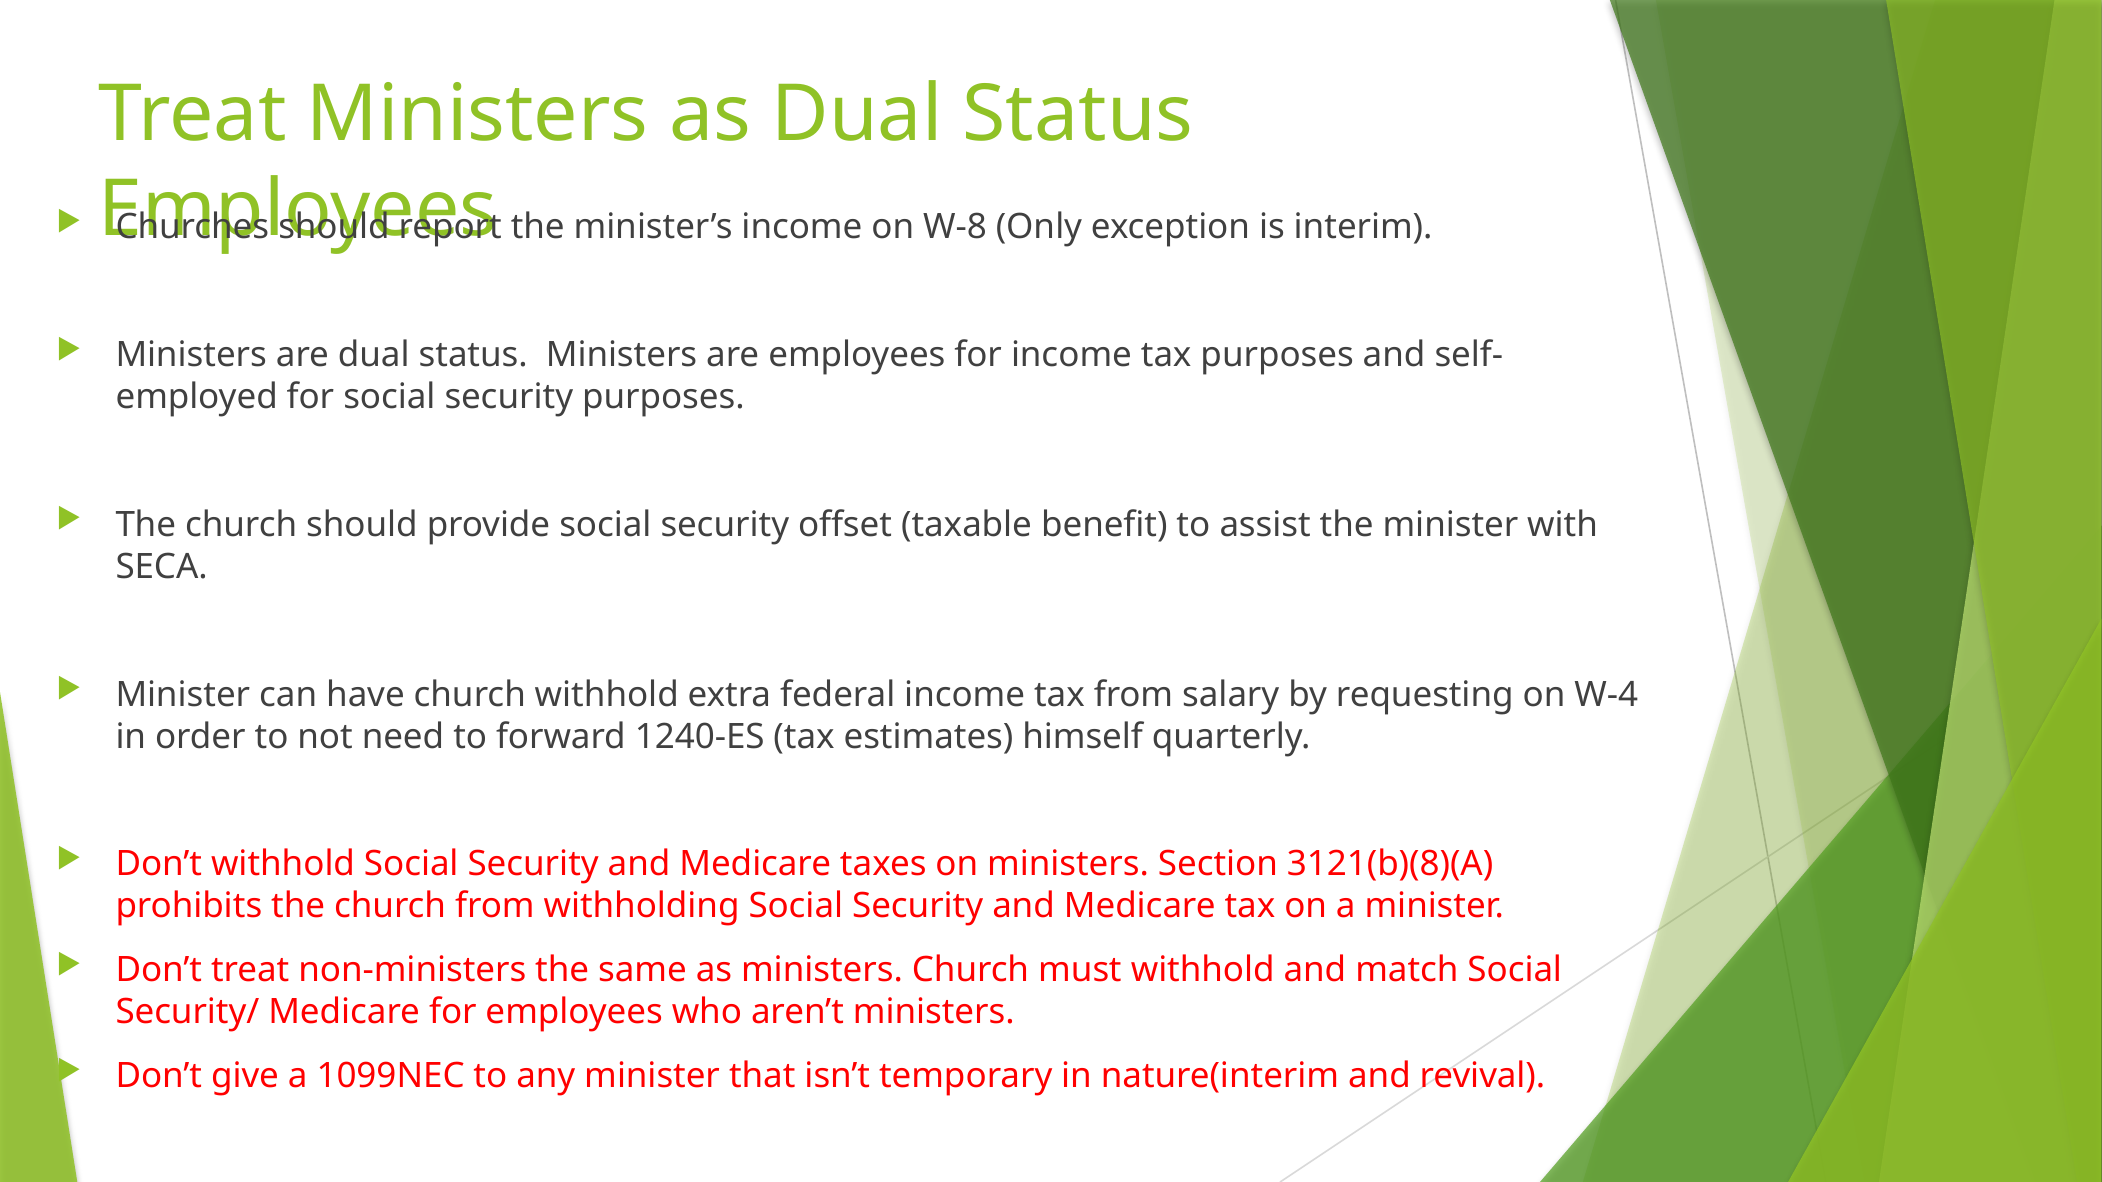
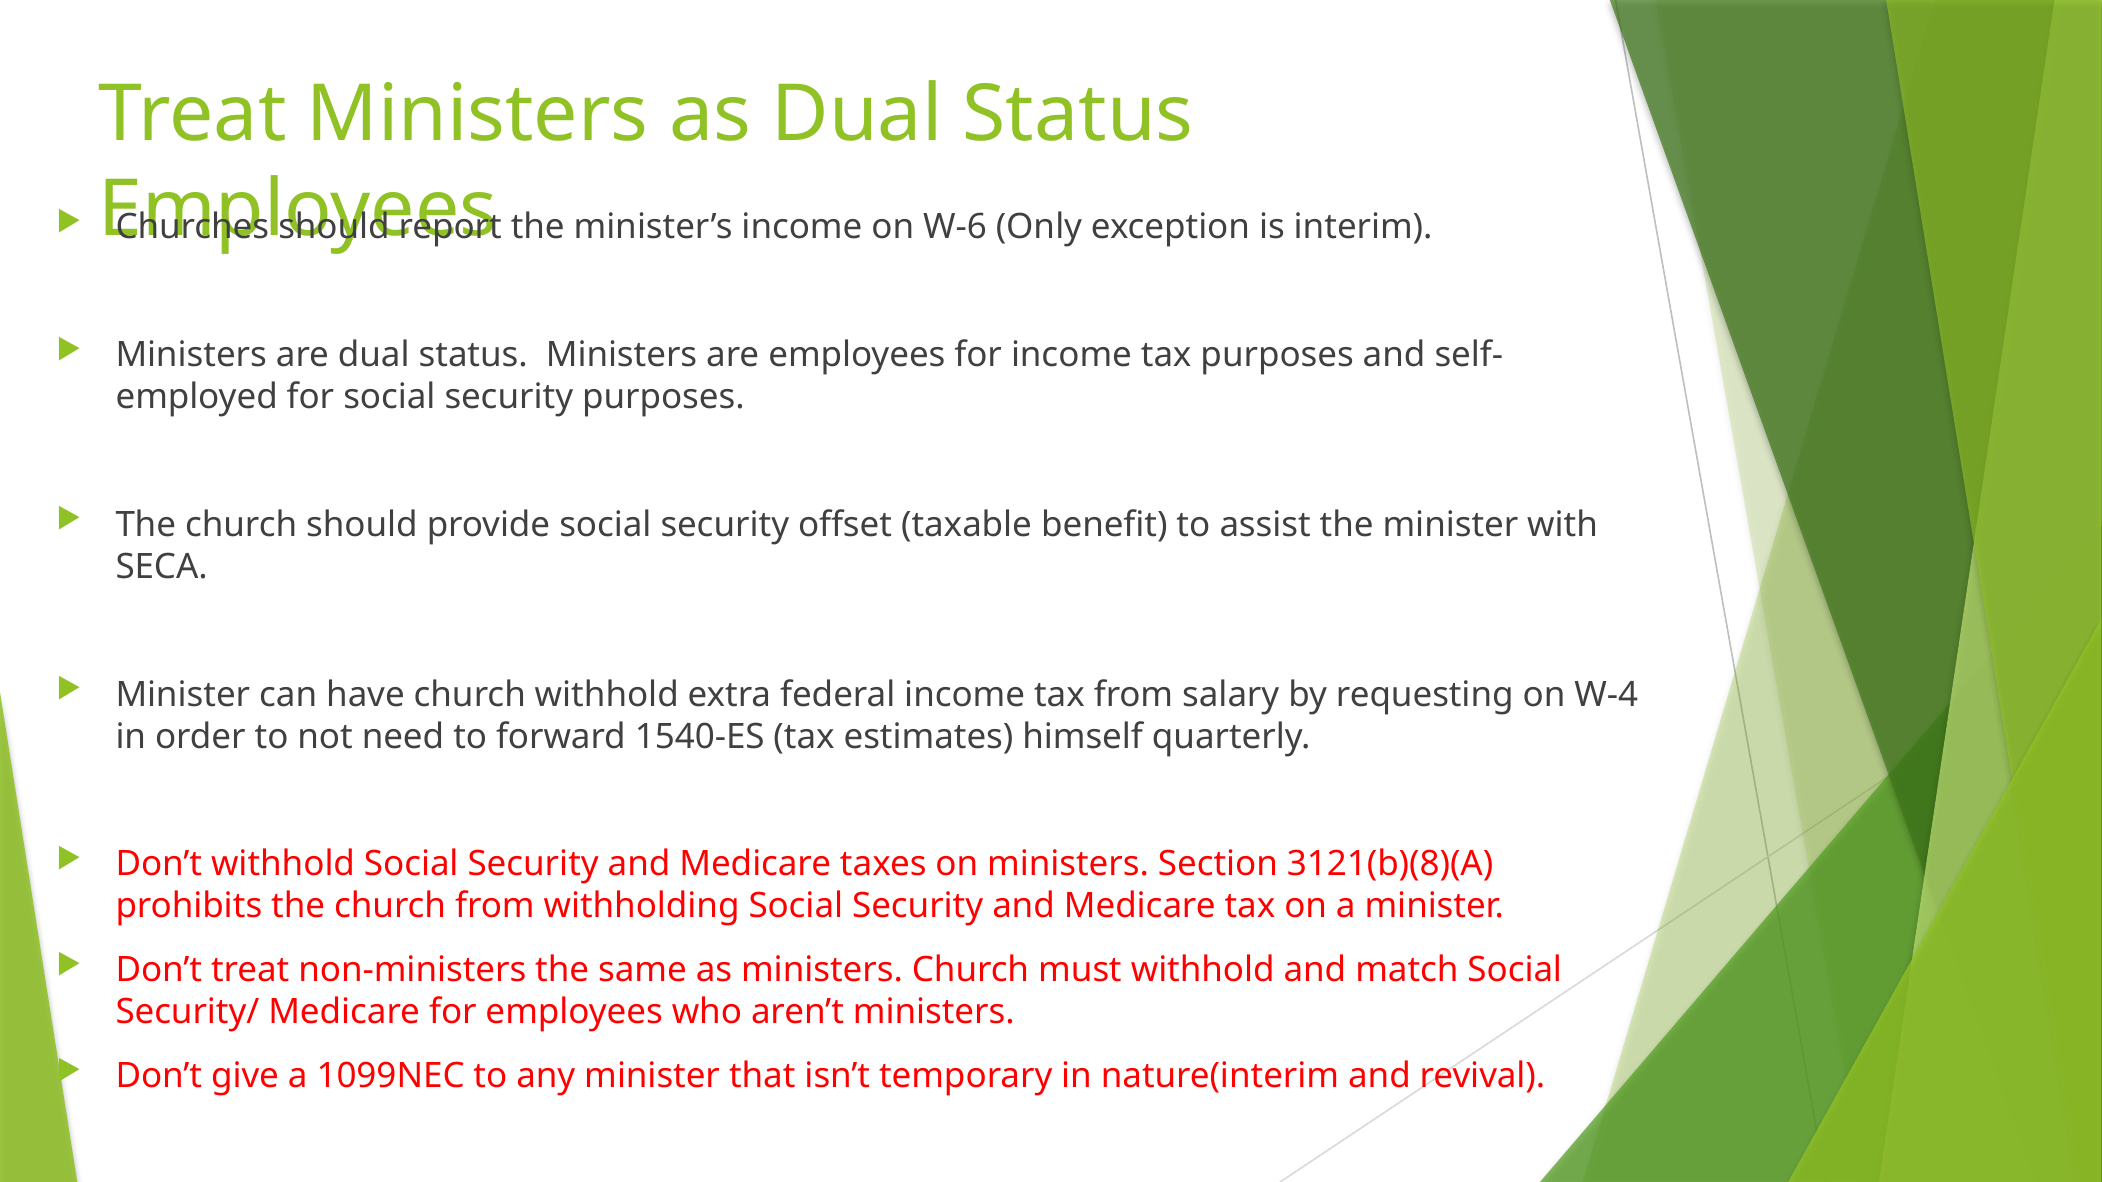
W-8: W-8 -> W-6 (955, 227)
1240-ES: 1240-ES -> 1540-ES (700, 737)
